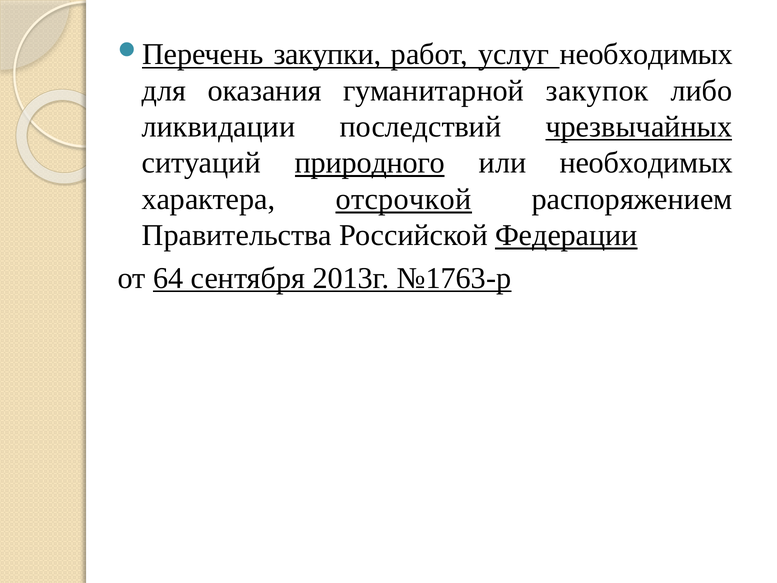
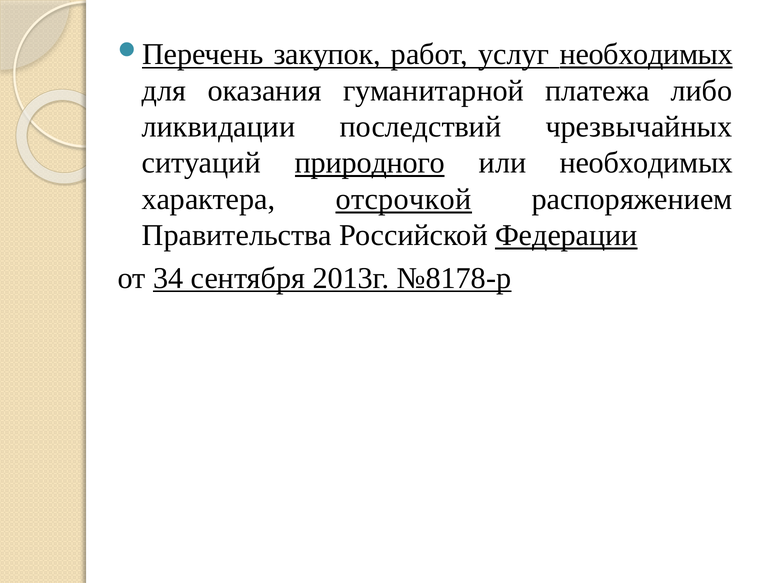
закупки: закупки -> закупок (327, 54)
необходимых underline: none -> present (646, 54)
закупок: закупок -> платежа (597, 91)
чрезвычайных underline: present -> none (639, 127)
64: 64 -> 34 (168, 278)
№1763-р: №1763-р -> №8178-р (454, 278)
